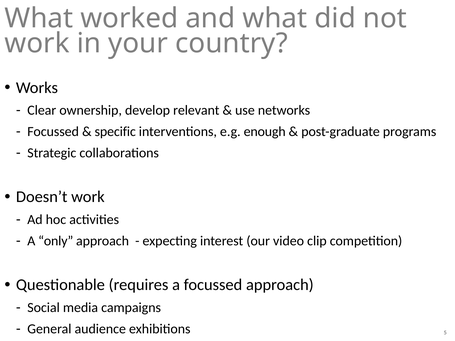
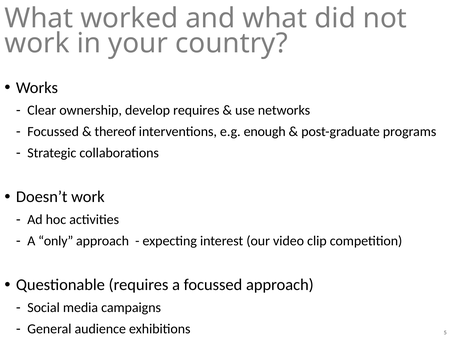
develop relevant: relevant -> requires (196, 110)
specific: specific -> thereof (115, 132)
